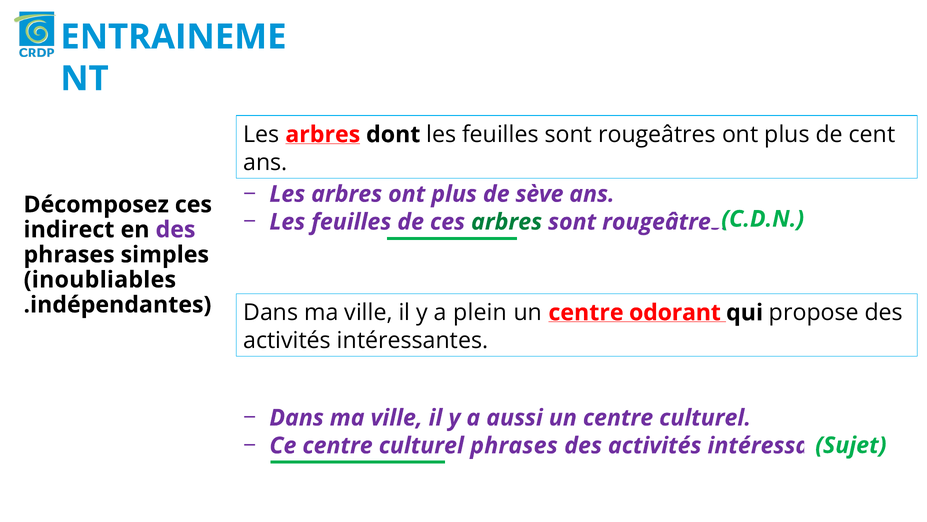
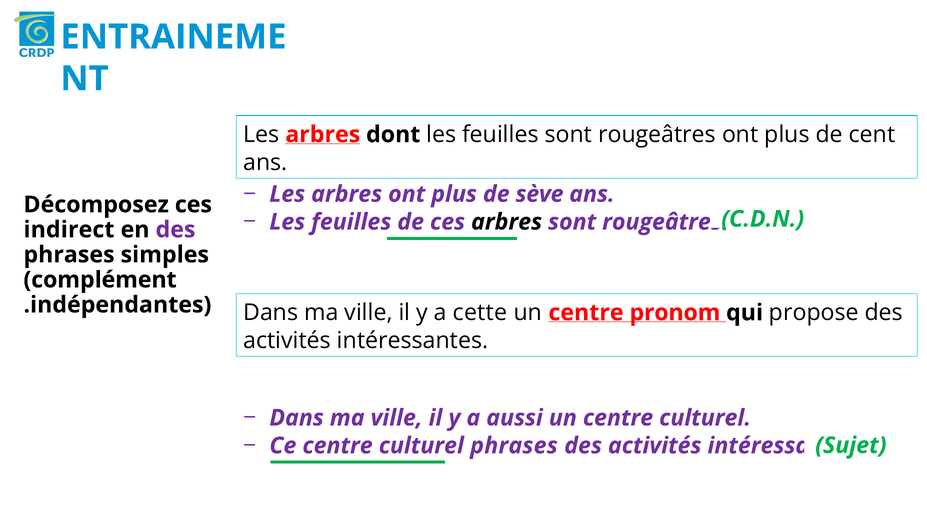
arbres colour: green -> black (507, 222)
inoubliables: inoubliables -> complément (100, 279)
plein: plein -> cette (480, 312)
odorant: odorant -> pronom (675, 312)
